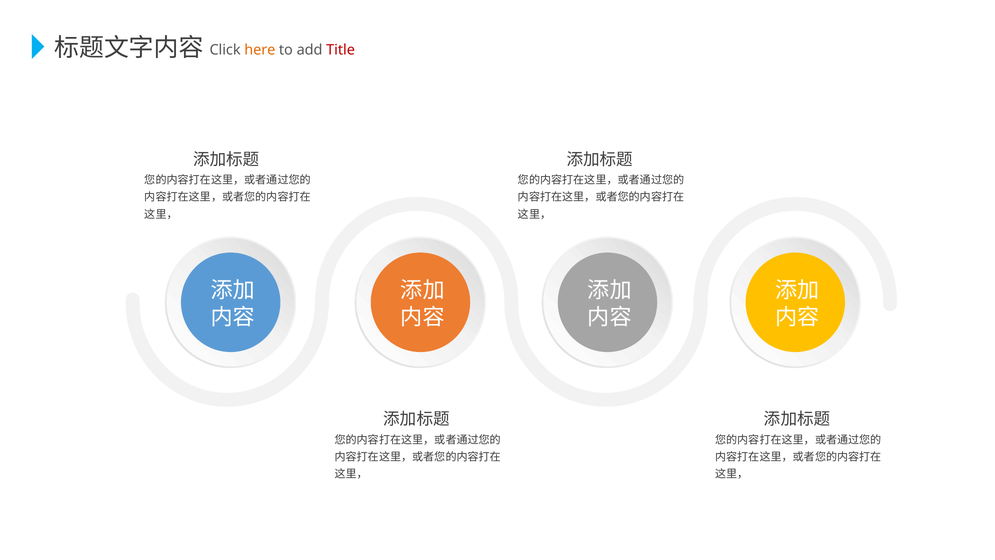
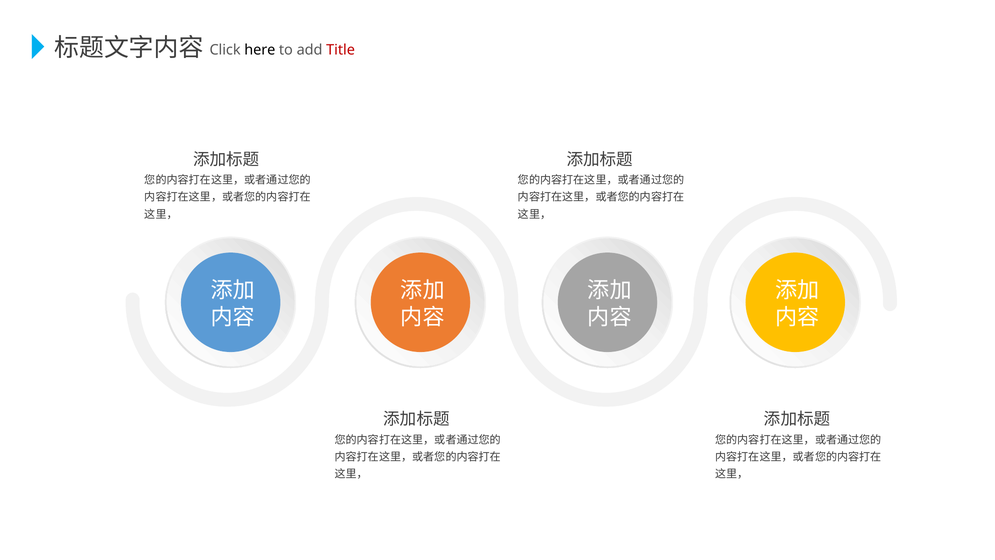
here colour: orange -> black (260, 50)
